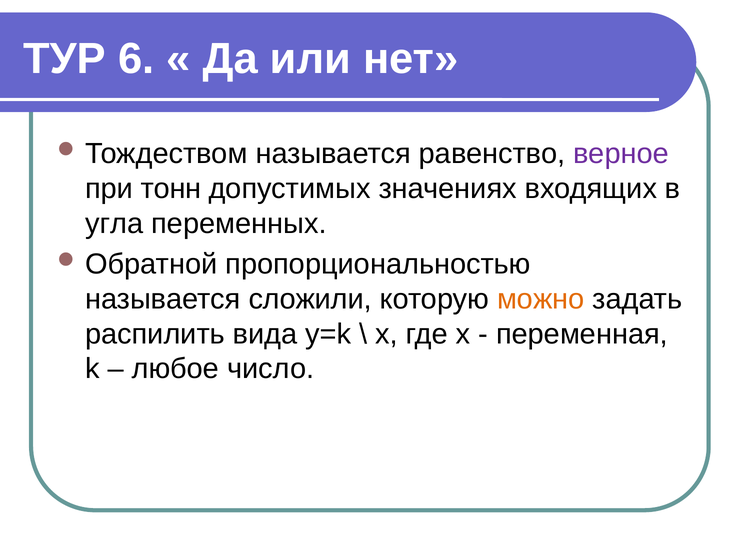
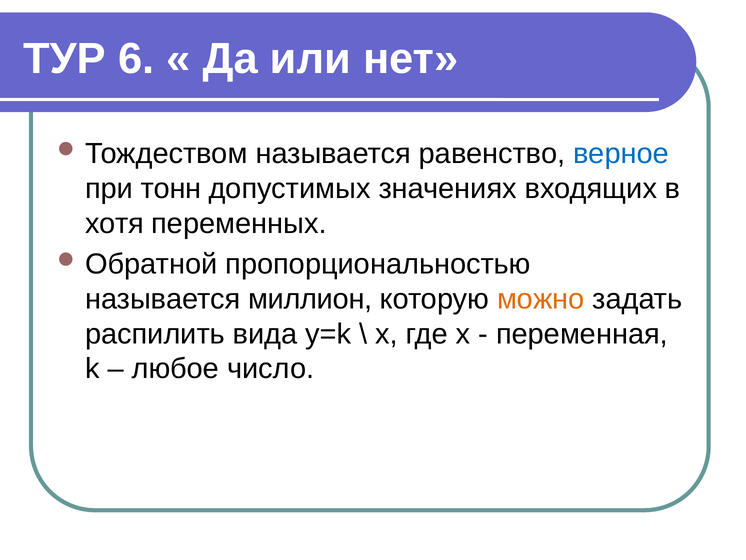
верное colour: purple -> blue (621, 154)
угла: угла -> хотя (114, 223)
сложили: сложили -> миллион (310, 299)
